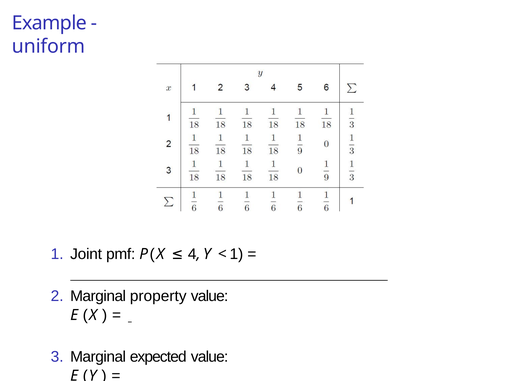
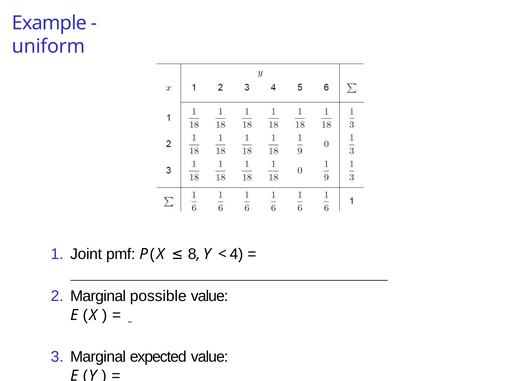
4: 4 -> 8 (192, 254)
1: 1 -> 4 (236, 254)
property: property -> possible (158, 296)
